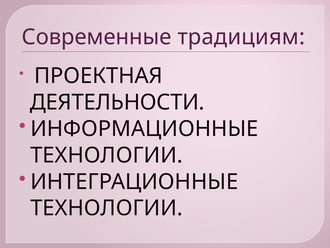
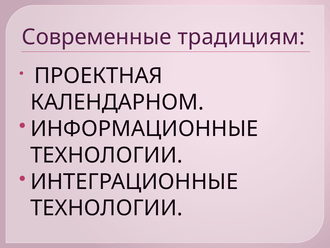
ДЕЯТЕЛЬНОСТИ: ДЕЯТЕЛЬНОСТИ -> КАЛЕНДАРНОМ (117, 102)
